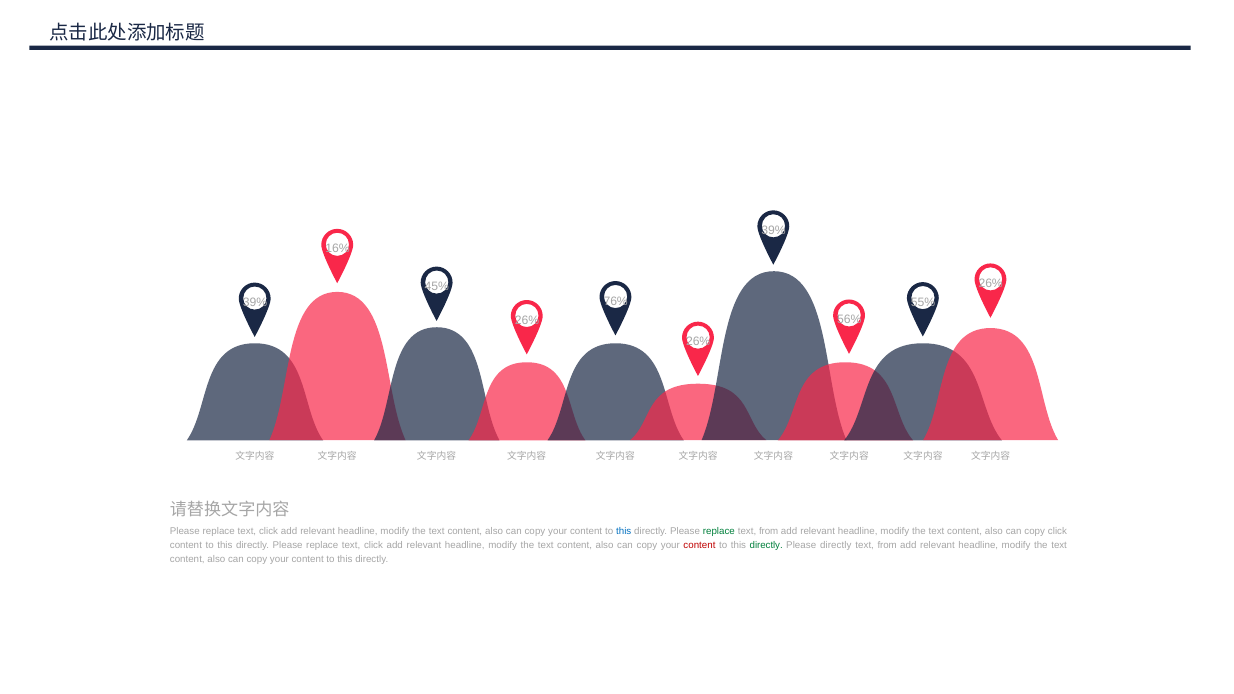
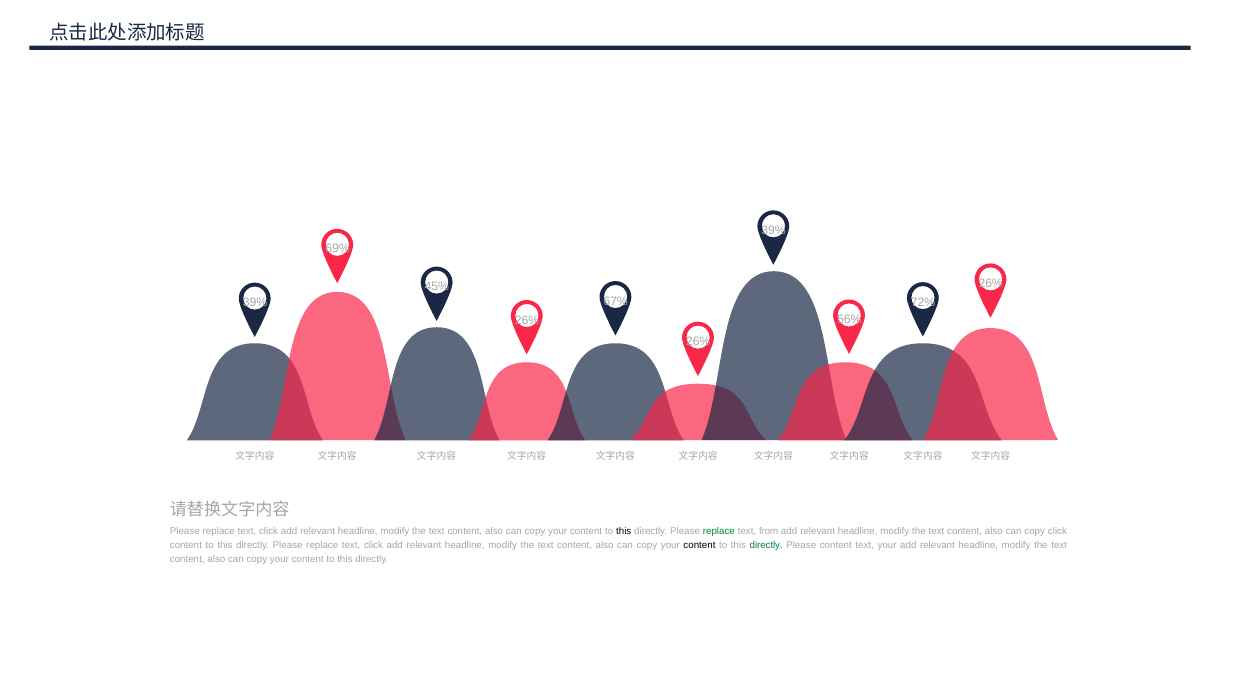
16%: 16% -> 69% (337, 249)
76%: 76% -> 67% (616, 301)
55%: 55% -> 72% (923, 302)
this colour: blue -> black (624, 531)
content colour: red -> black (699, 545)
Please directly: directly -> content (836, 545)
from: from -> your (887, 545)
